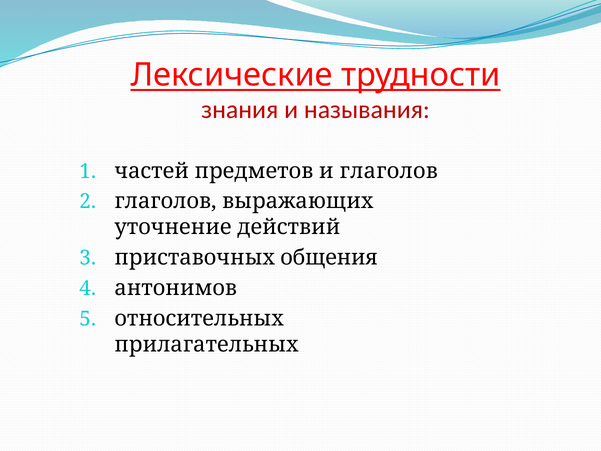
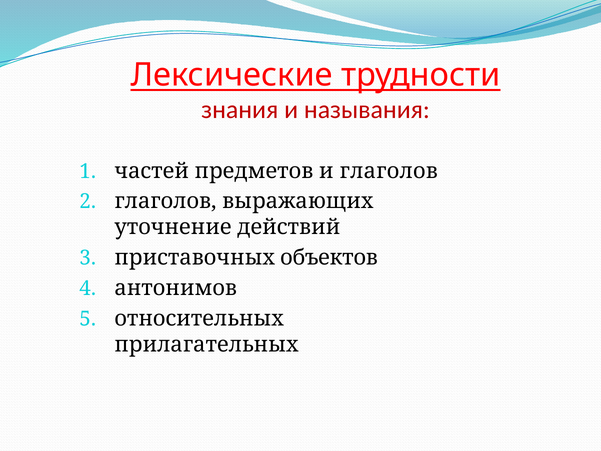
общения: общения -> объектов (329, 258)
